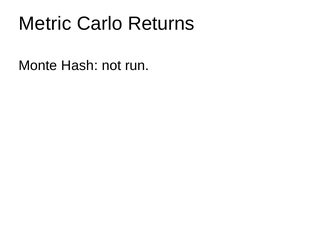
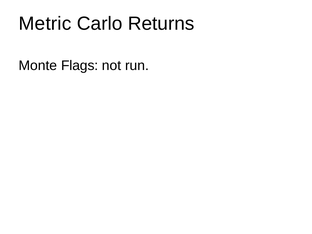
Hash: Hash -> Flags (80, 65)
